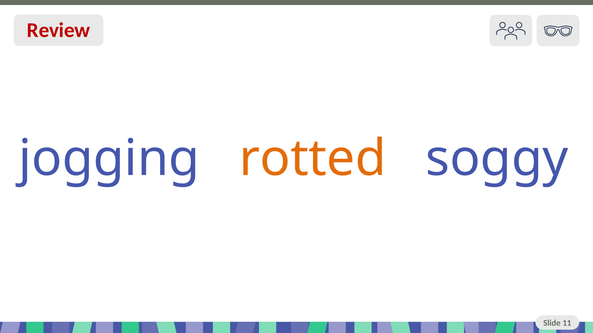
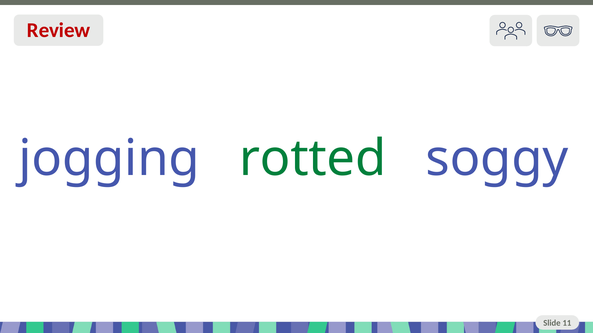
rotted colour: orange -> green (313, 159)
